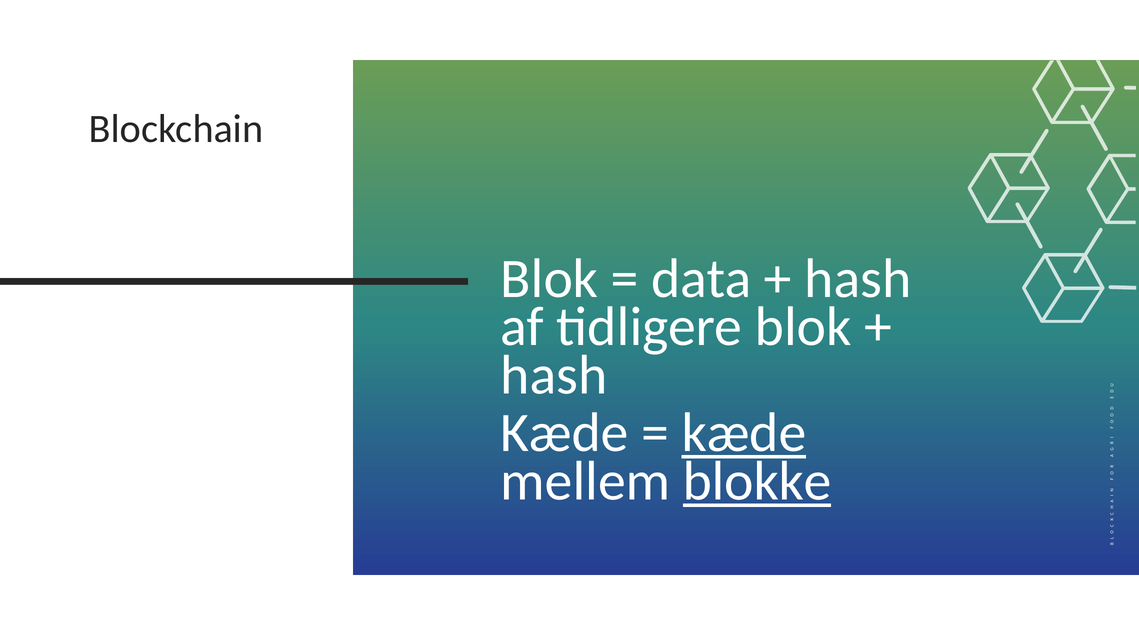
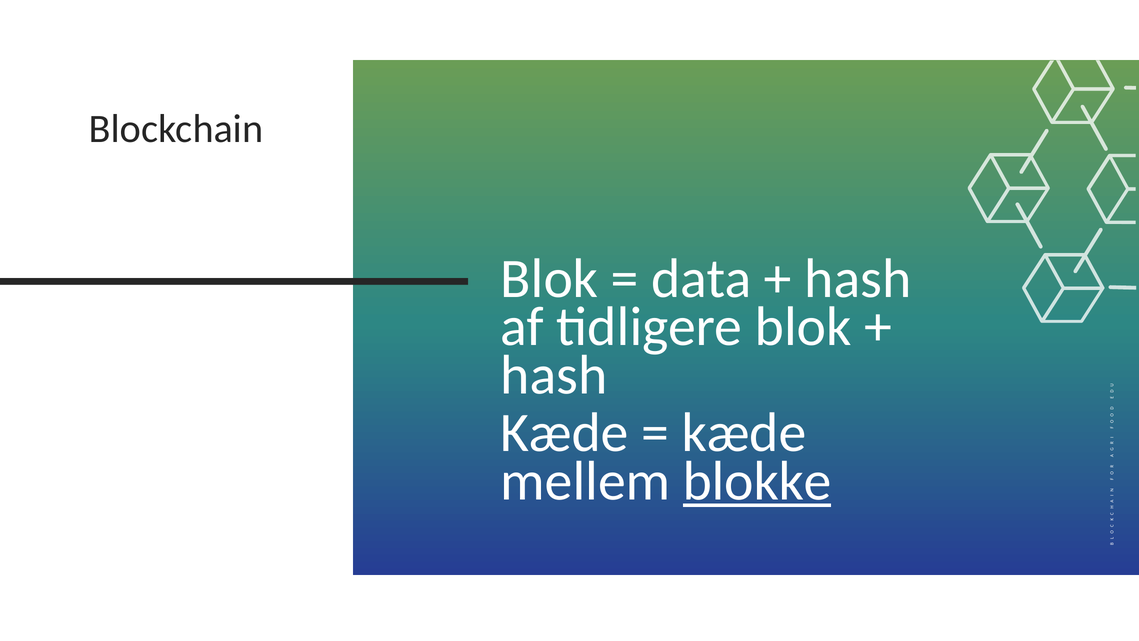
kæde underline: present -> none (744, 433)
